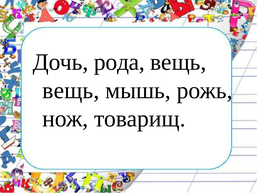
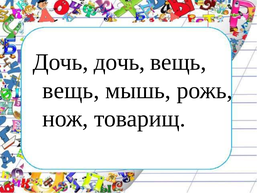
Дочь рода: рода -> дочь (119, 62)
